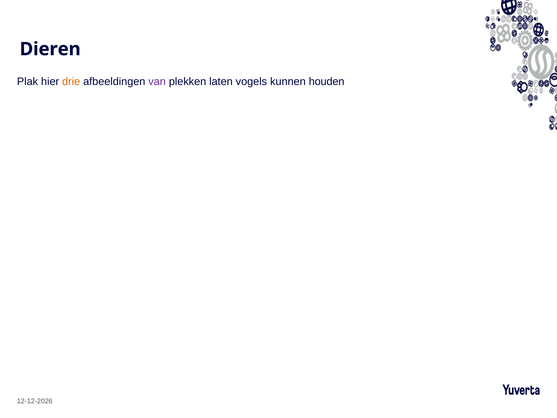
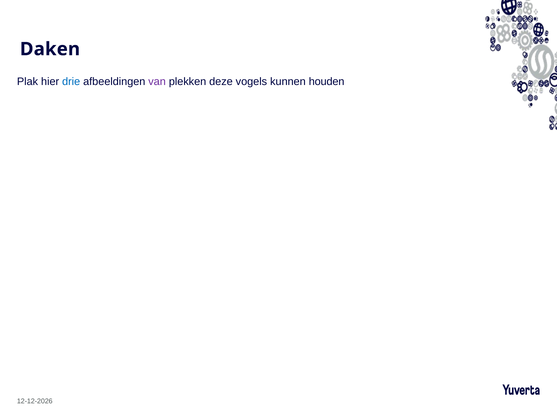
Dieren: Dieren -> Daken (50, 49)
drie colour: orange -> blue (71, 82)
laten: laten -> deze (221, 82)
